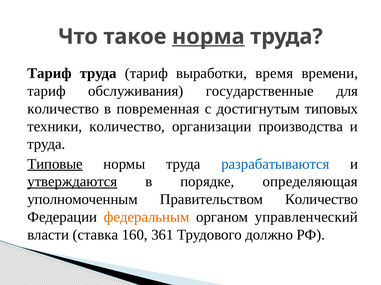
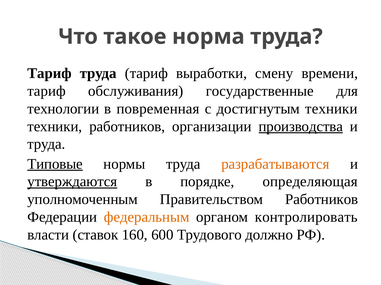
норма underline: present -> none (208, 37)
время: время -> смену (274, 73)
количество: количество -> технологии (63, 109)
достигнутым типовых: типовых -> техники (331, 109)
техники количество: количество -> работников (127, 127)
производства underline: none -> present (301, 127)
разрабатываются colour: blue -> orange (275, 164)
Правительством Количество: Количество -> Работников (322, 200)
управленческий: управленческий -> контролировать (306, 218)
ставка: ставка -> ставок (95, 235)
361: 361 -> 600 (162, 235)
